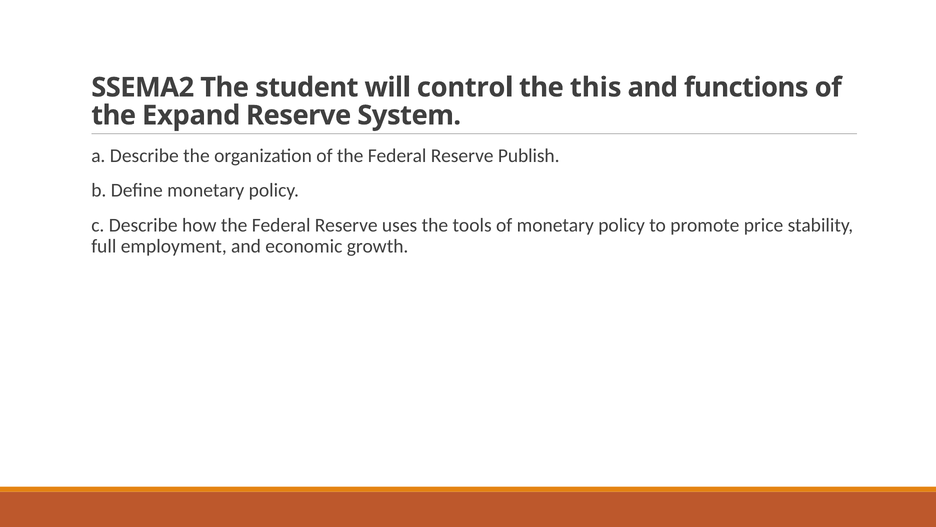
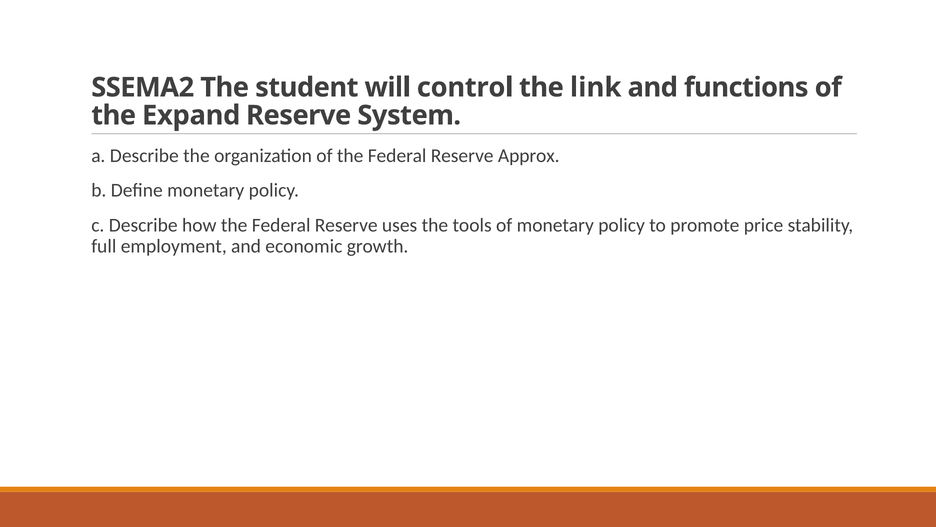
this: this -> link (596, 87)
Publish: Publish -> Approx (529, 156)
